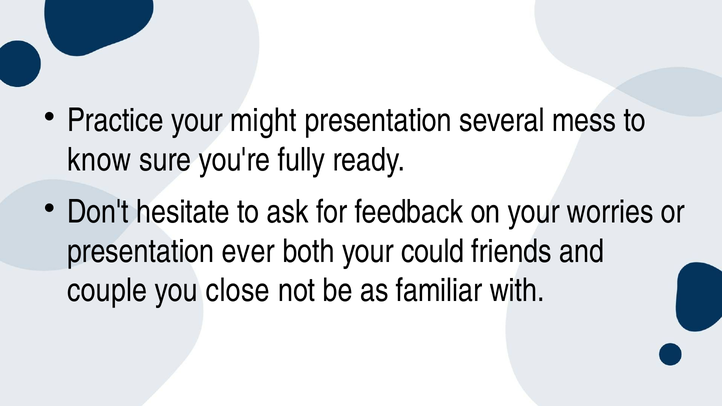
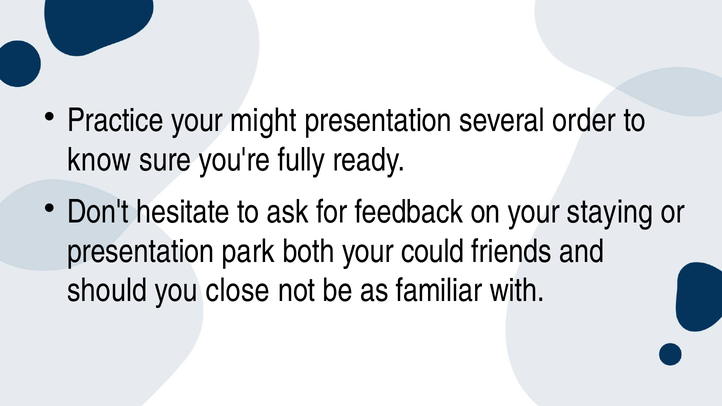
mess: mess -> order (584, 121)
worries: worries -> staying (610, 212)
ever: ever -> park (248, 251)
couple: couple -> should (107, 291)
